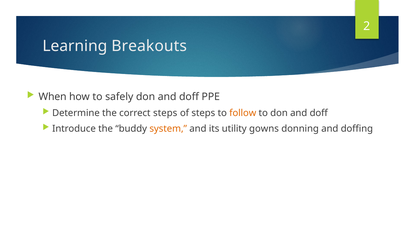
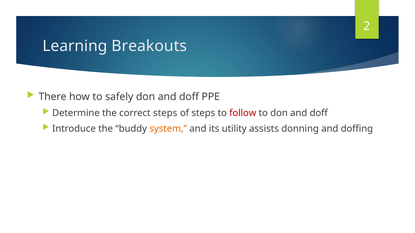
When: When -> There (53, 97)
follow colour: orange -> red (243, 113)
gowns: gowns -> assists (264, 129)
